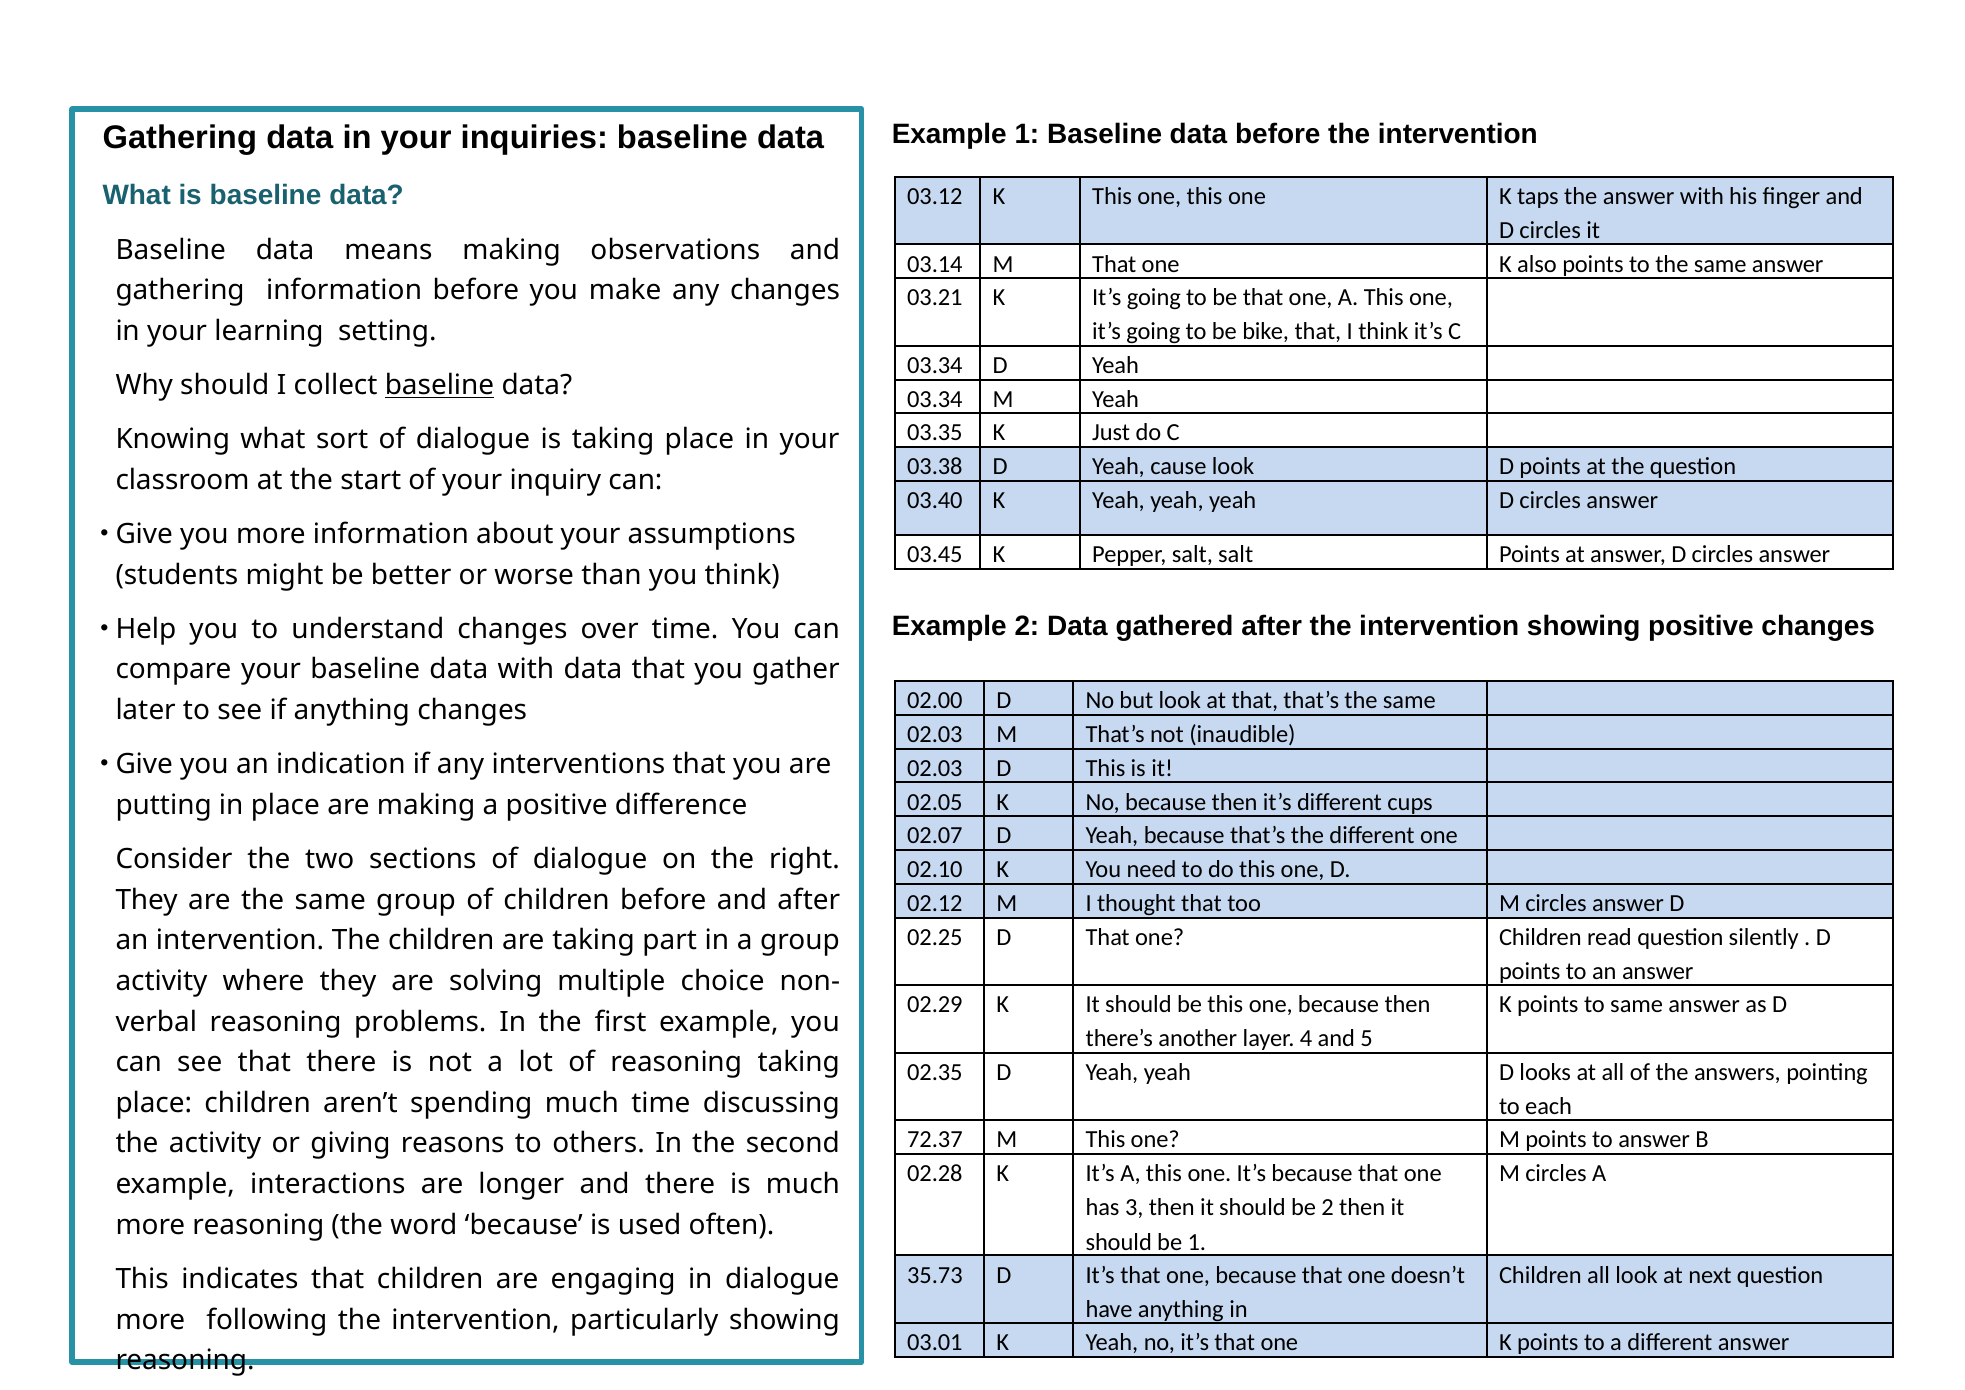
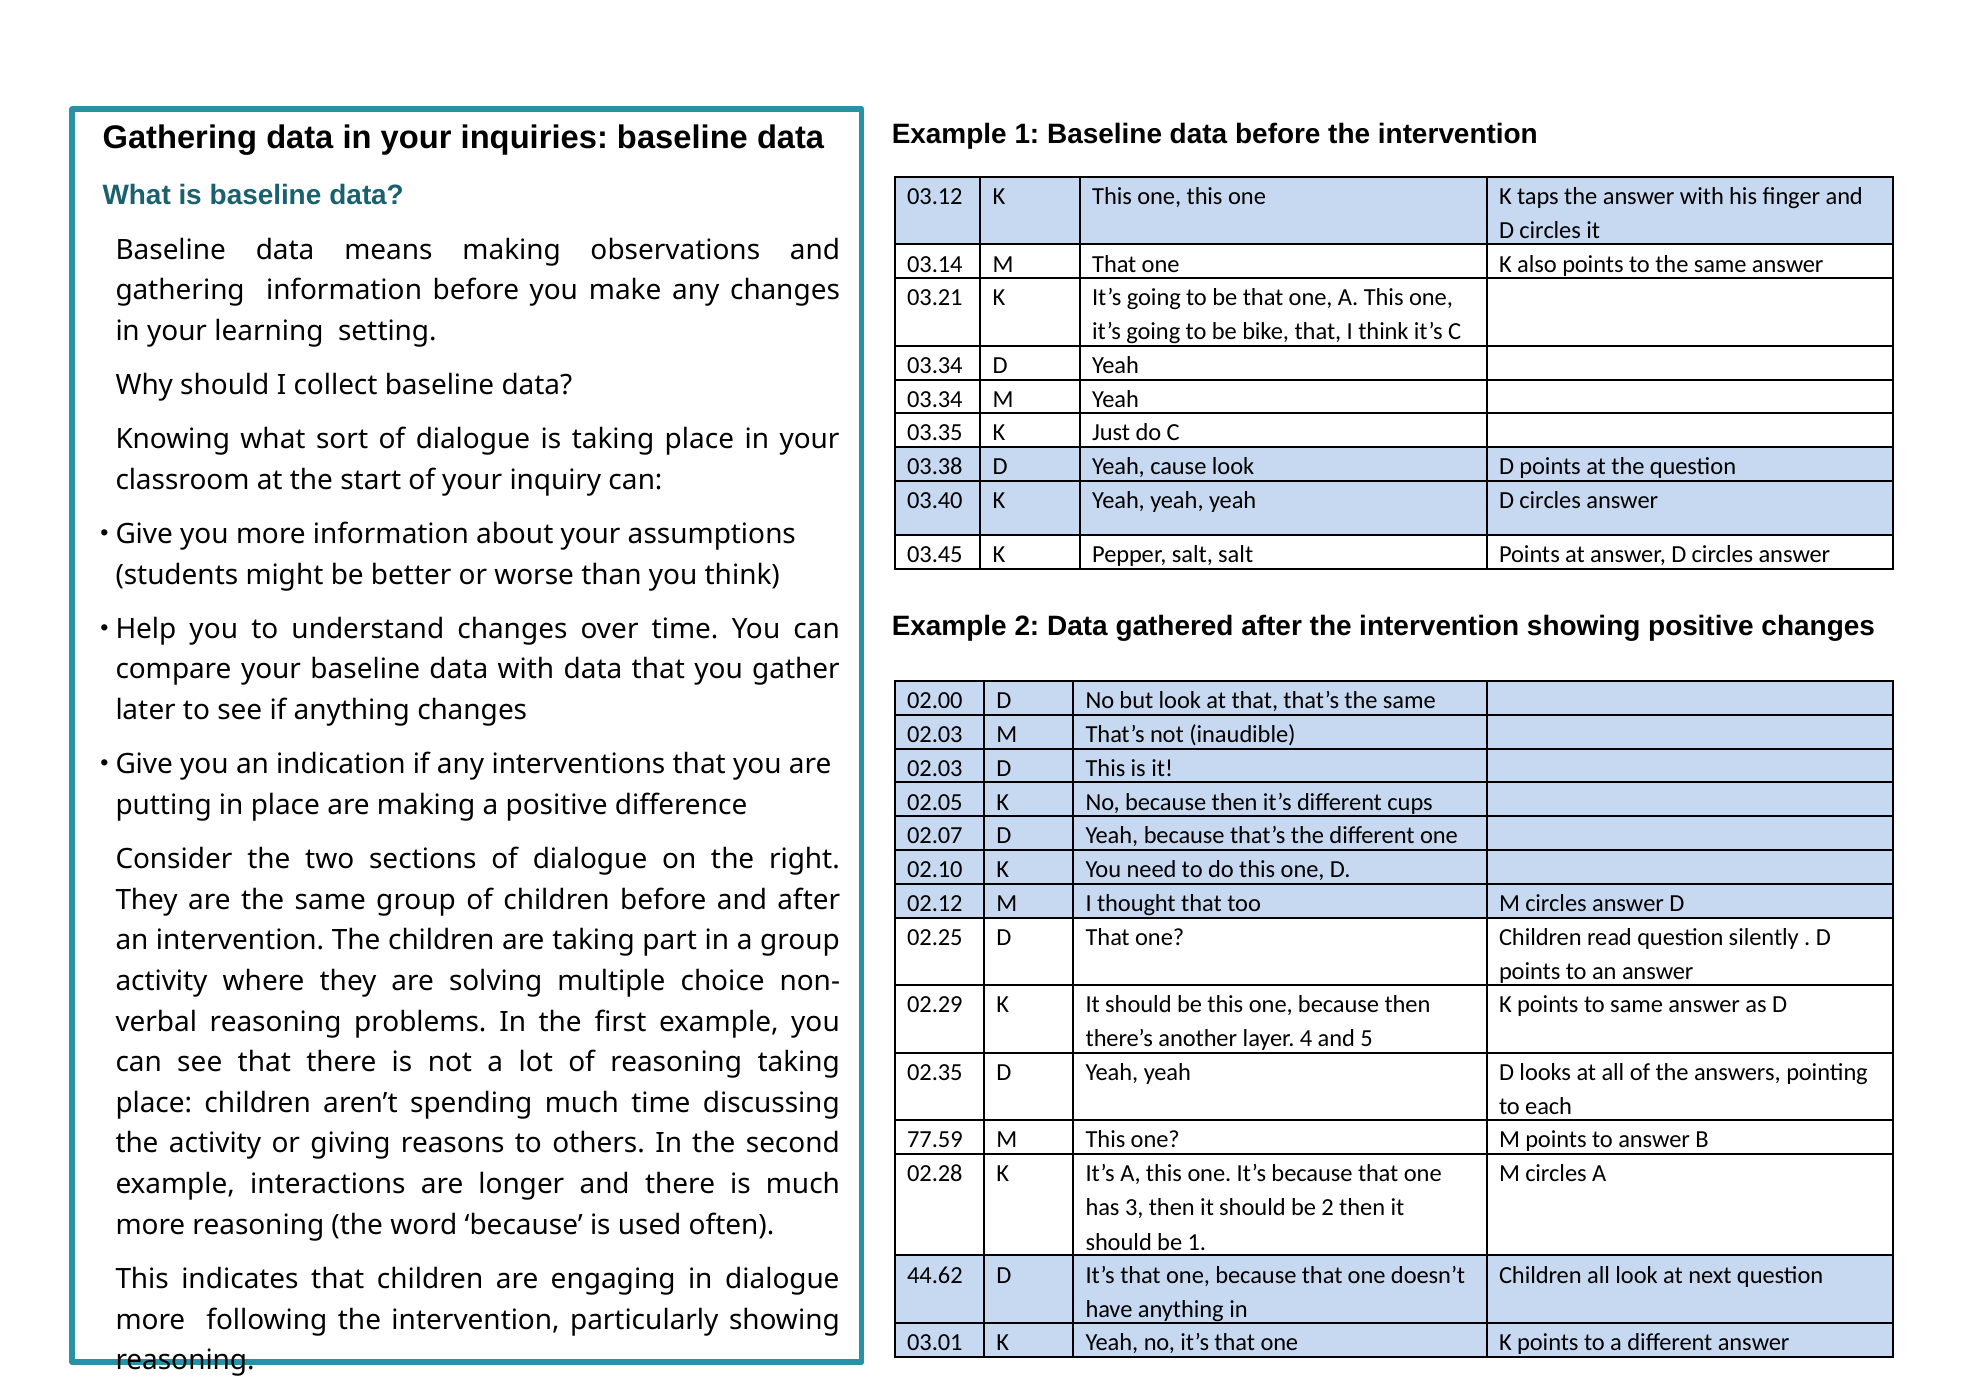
baseline underline: present -> none (439, 385)
72.37: 72.37 -> 77.59 (935, 1140)
35.73: 35.73 -> 44.62 (935, 1275)
